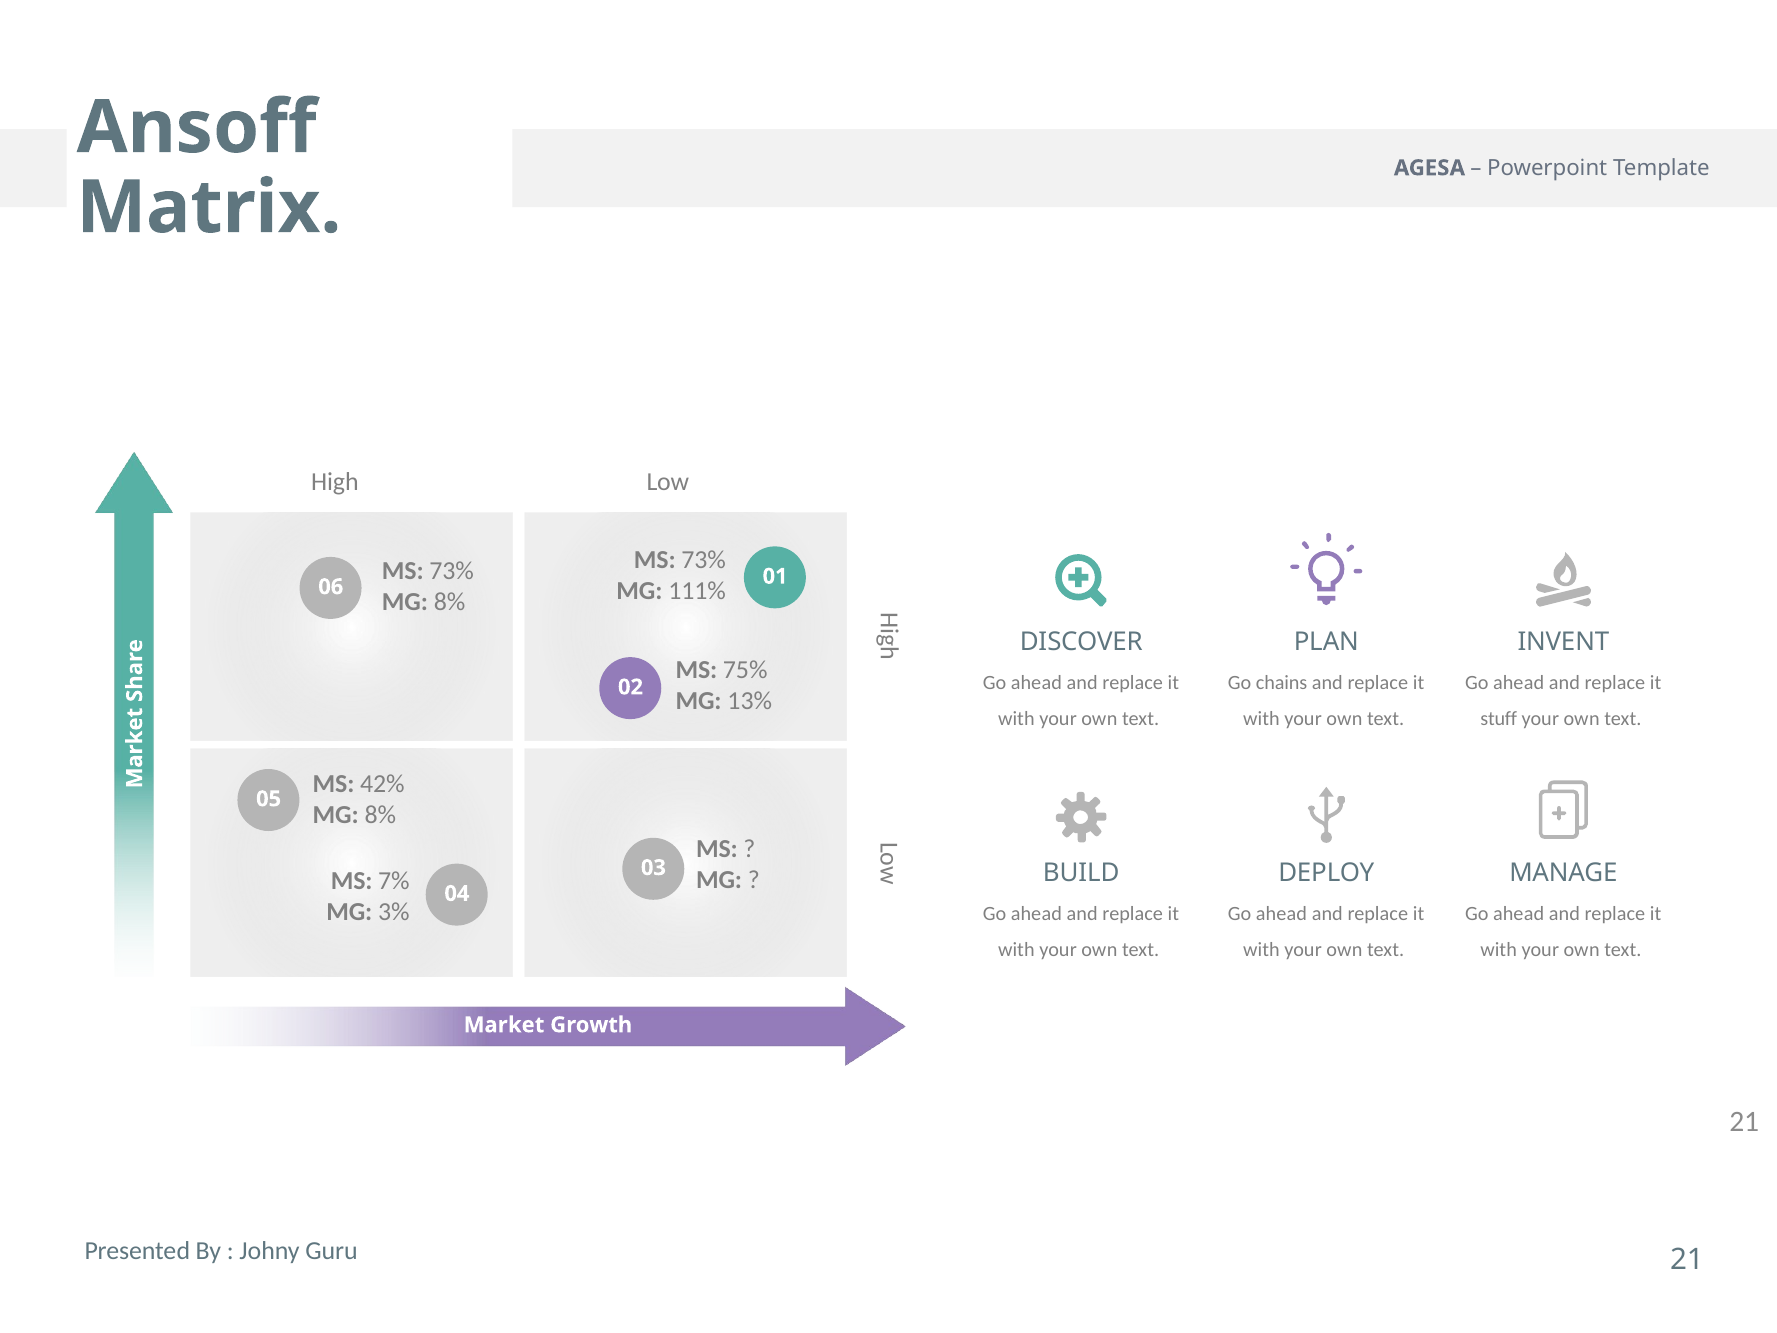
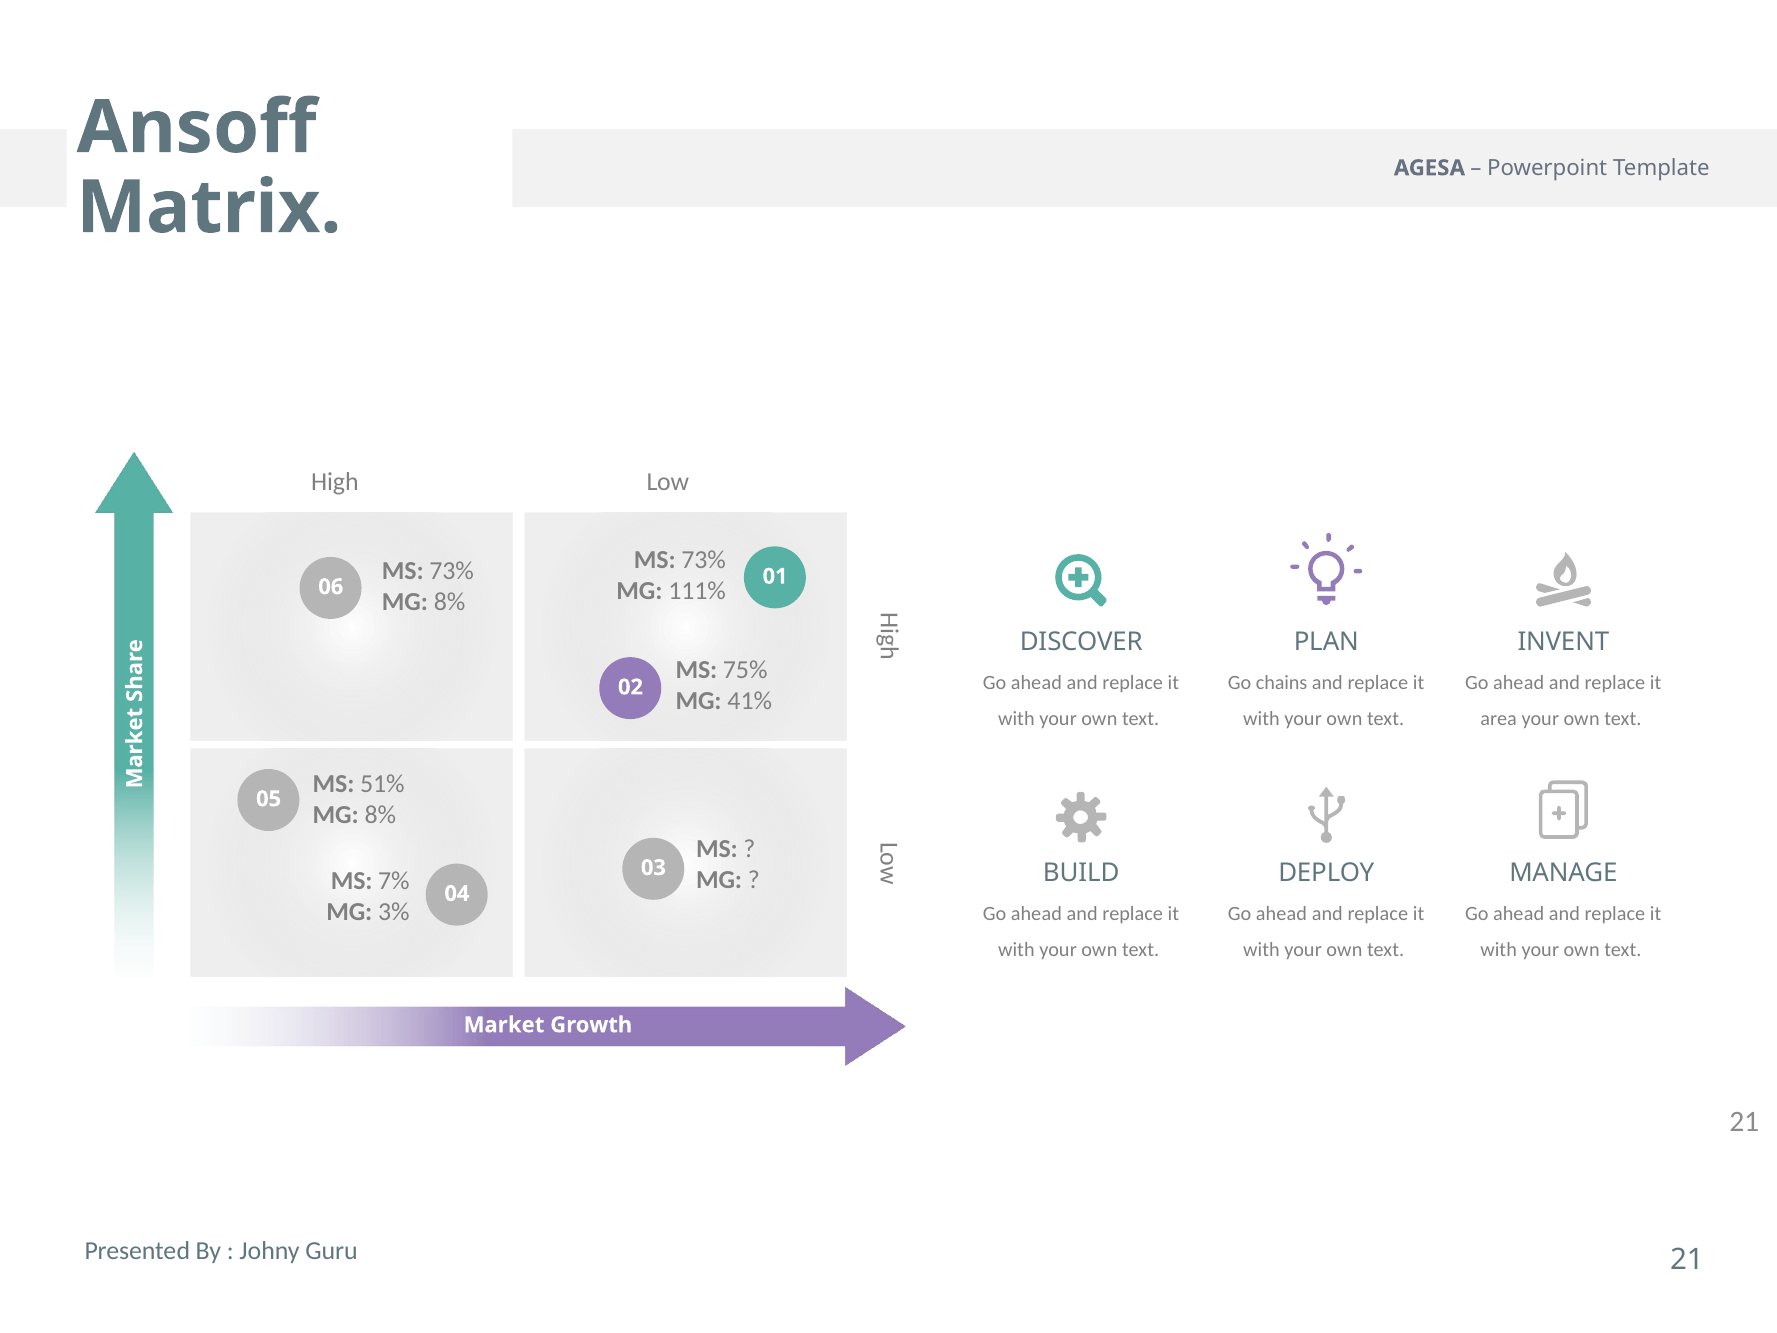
13%: 13% -> 41% (750, 701)
stuff: stuff -> area (1499, 719)
42%: 42% -> 51% (382, 784)
